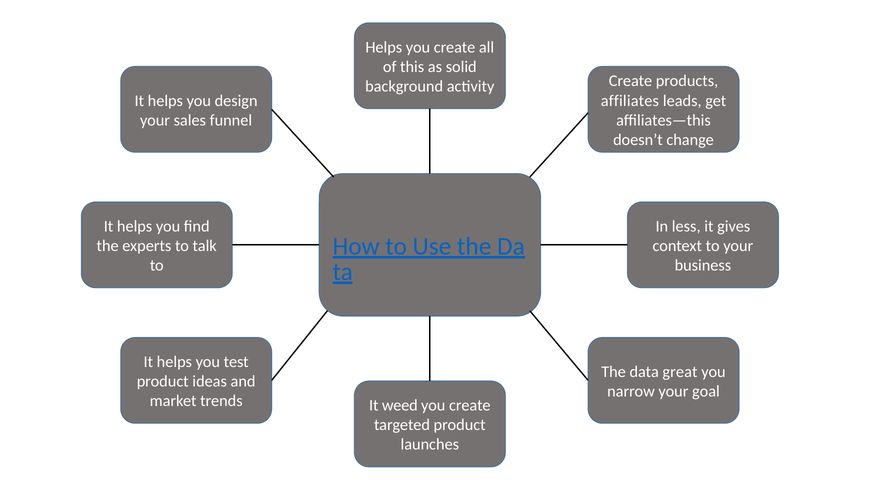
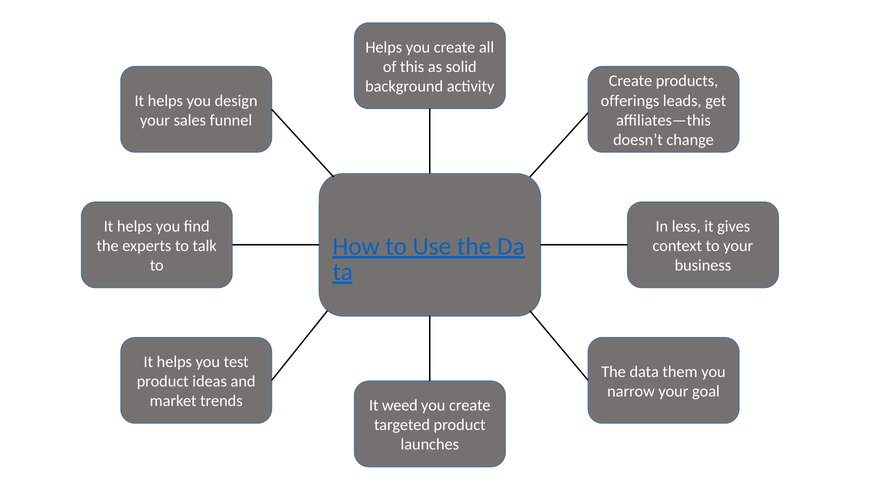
affiliates: affiliates -> offerings (630, 101)
great: great -> them (680, 372)
